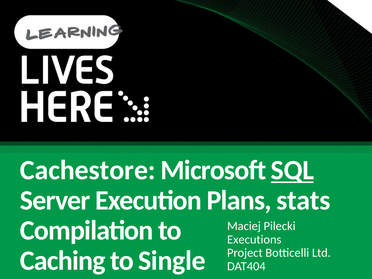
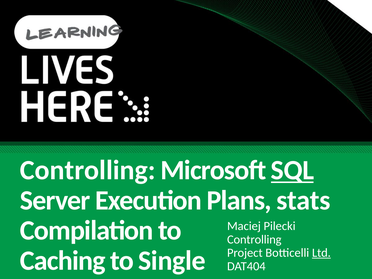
Cachestore: Cachestore -> Controlling (88, 170)
Executions: Executions -> Controlling (254, 239)
Ltd underline: none -> present (321, 253)
